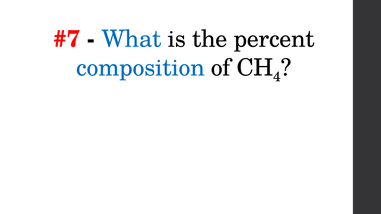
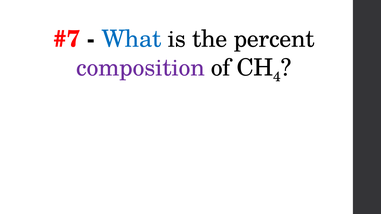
composition colour: blue -> purple (141, 68)
